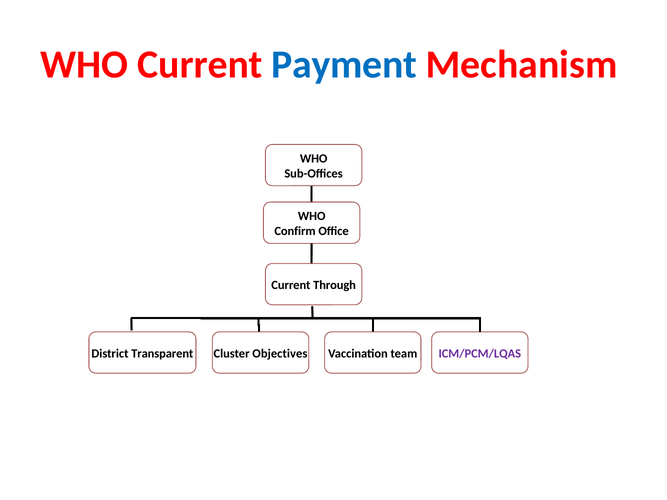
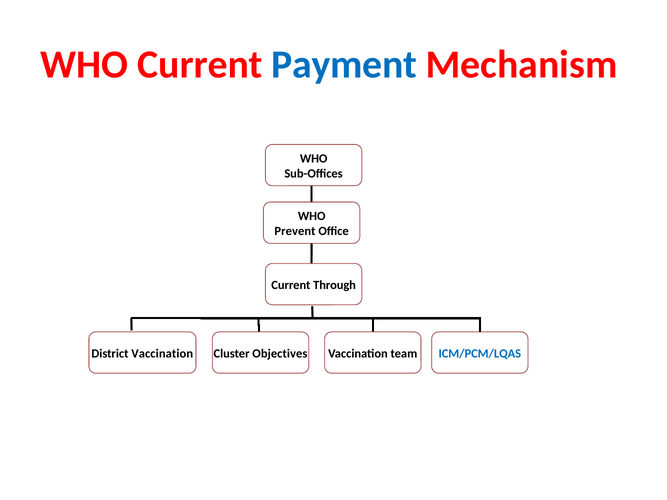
Confirm: Confirm -> Prevent (295, 231)
District Transparent: Transparent -> Vaccination (162, 354)
ICM/PCM/LQAS colour: purple -> blue (480, 354)
